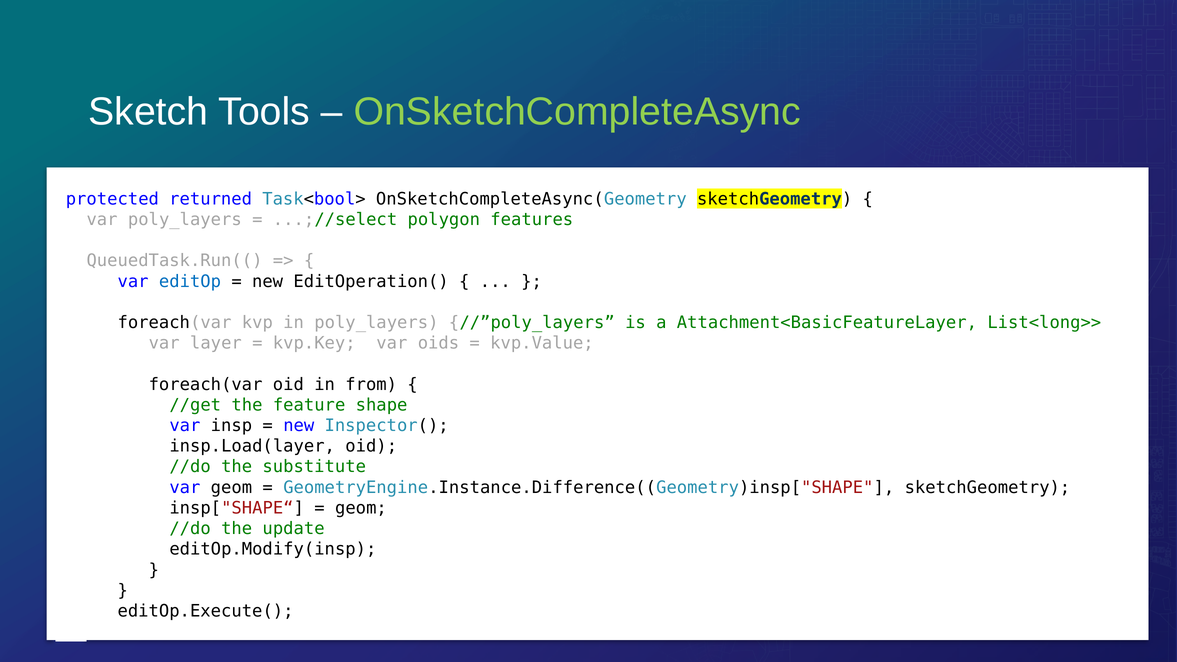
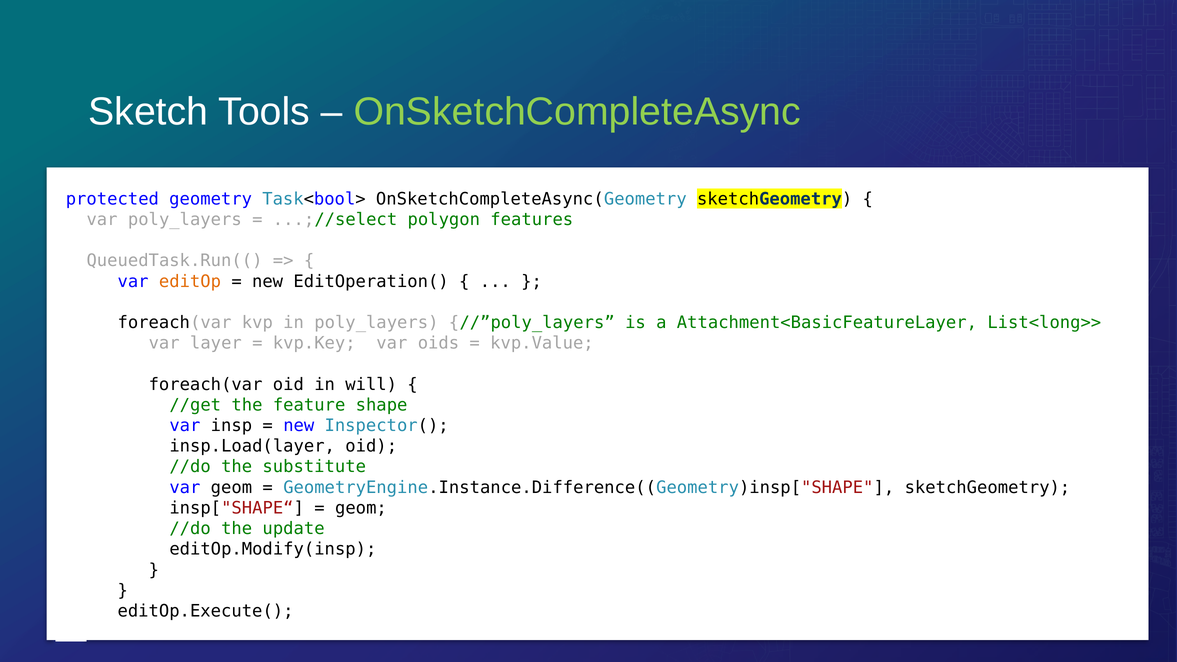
returned: returned -> geometry (211, 199)
editOp colour: blue -> orange (190, 281)
from: from -> will (371, 384)
